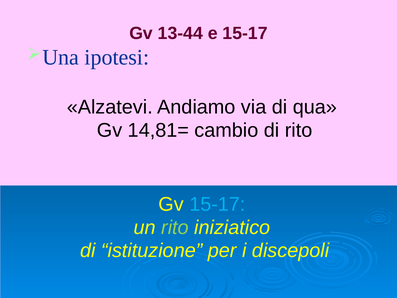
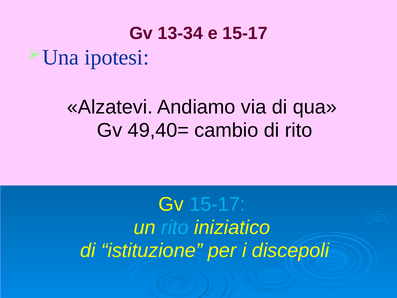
13-44: 13-44 -> 13-34 (180, 33)
14,81=: 14,81= -> 49,40= (158, 130)
rito colour: light green -> light blue (175, 227)
